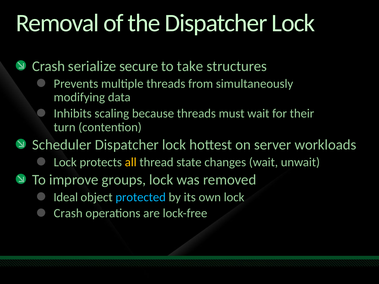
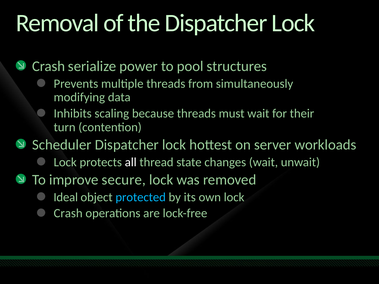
secure: secure -> power (139, 66)
take: take -> pool (190, 66)
all colour: yellow -> white (131, 162)
groups: groups -> secure (124, 180)
